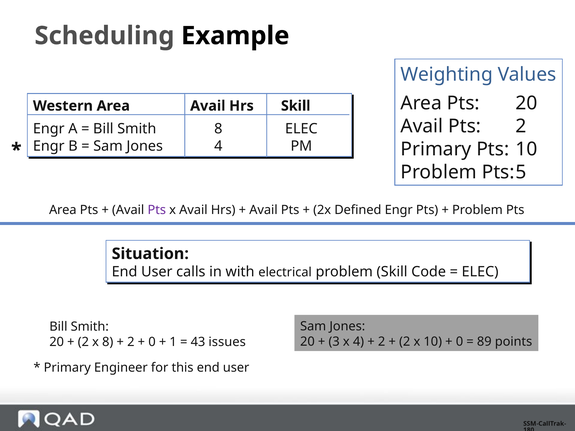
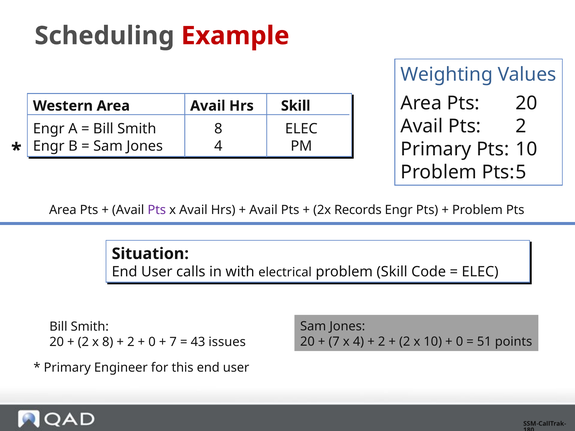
Example colour: black -> red (235, 36)
Defined: Defined -> Records (358, 210)
3: 3 -> 7 (334, 342)
89: 89 -> 51 (484, 342)
1: 1 -> 7 (173, 342)
